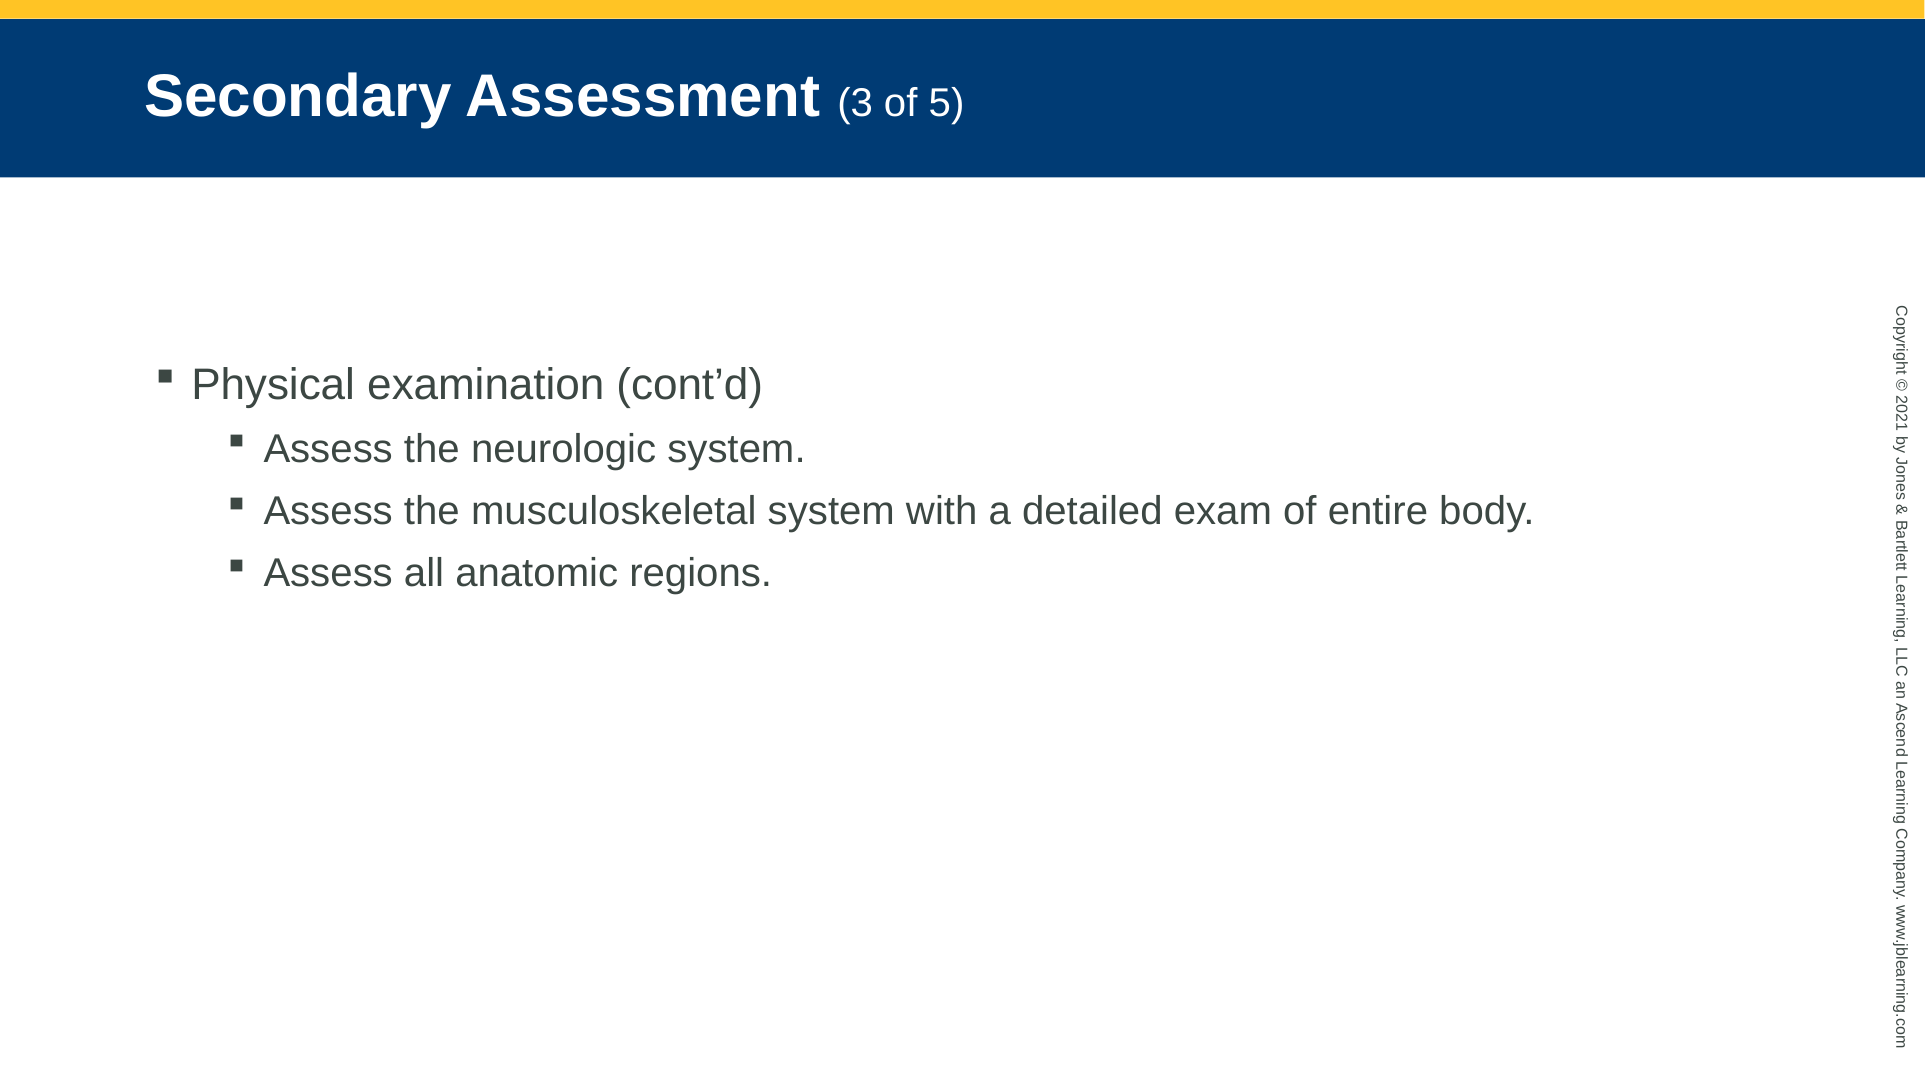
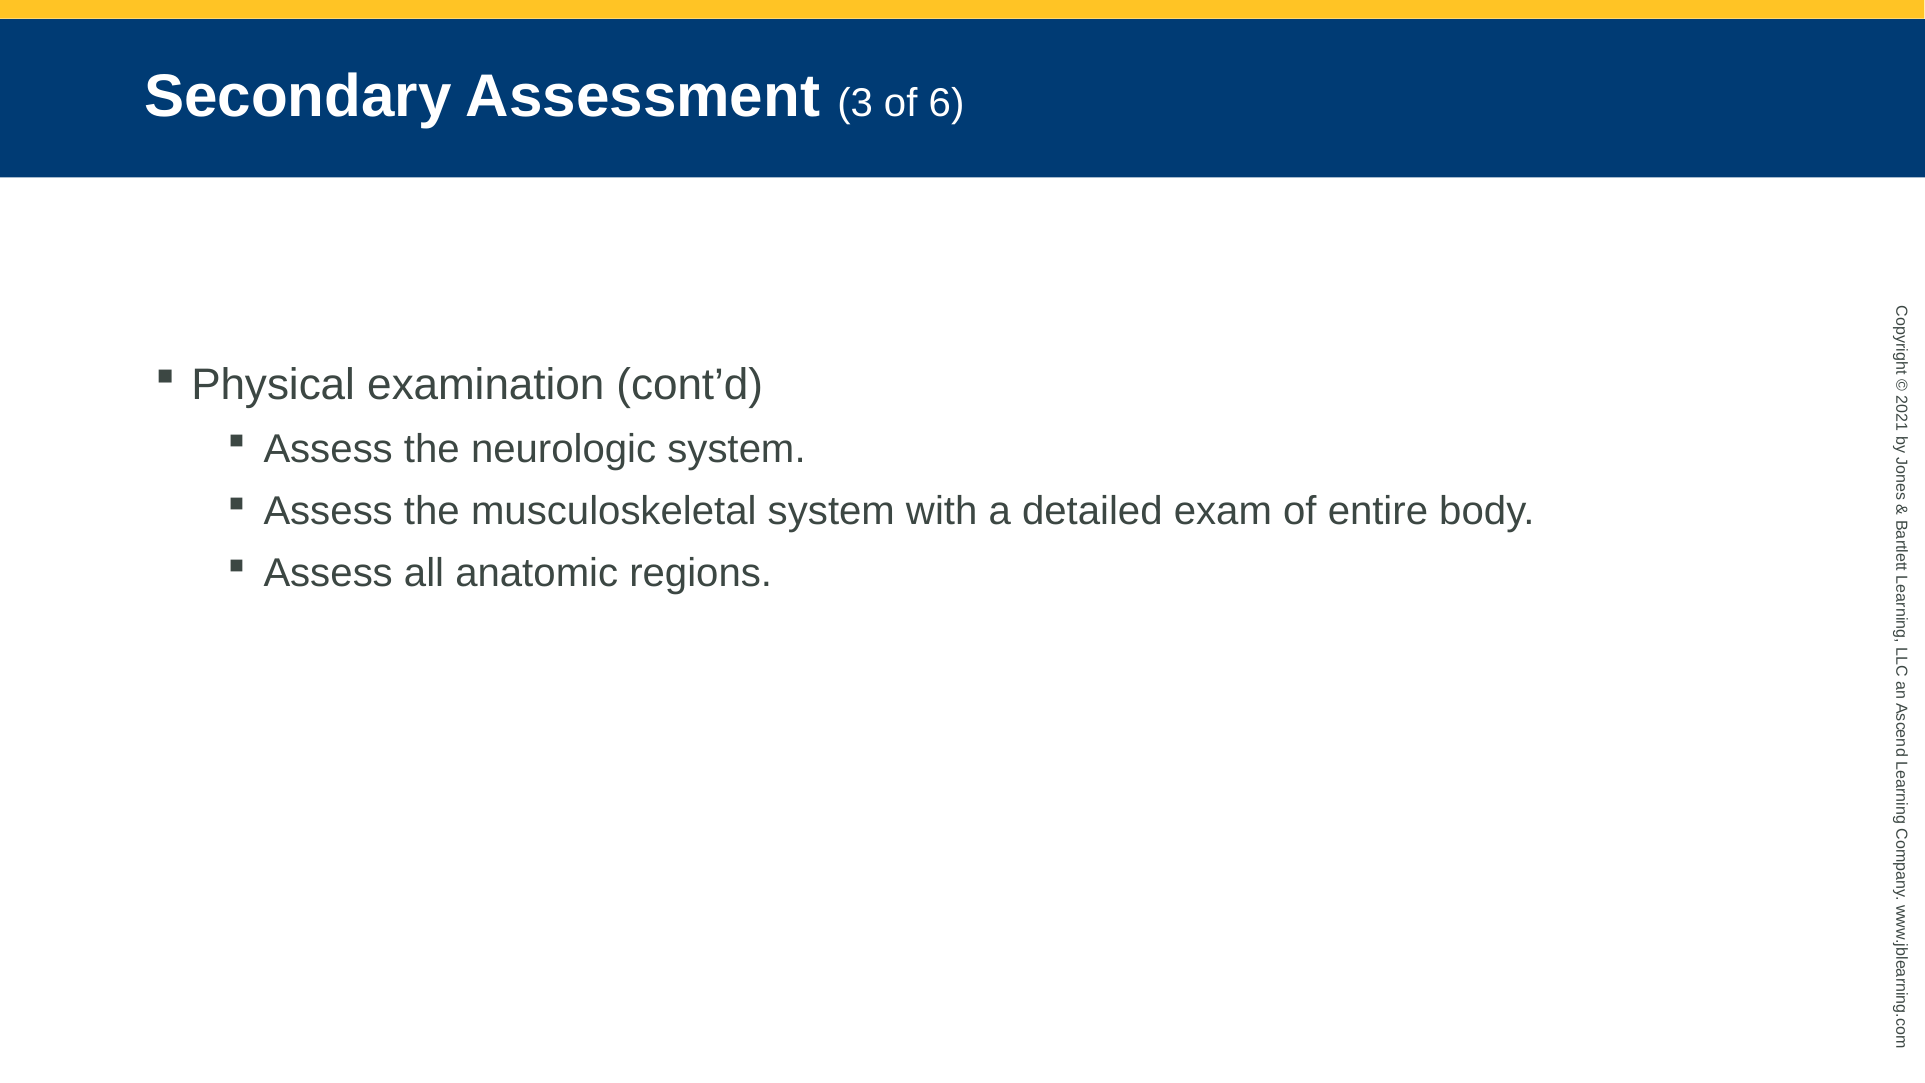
5: 5 -> 6 (947, 103)
